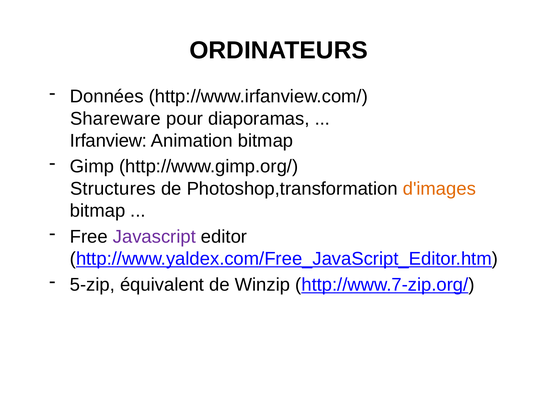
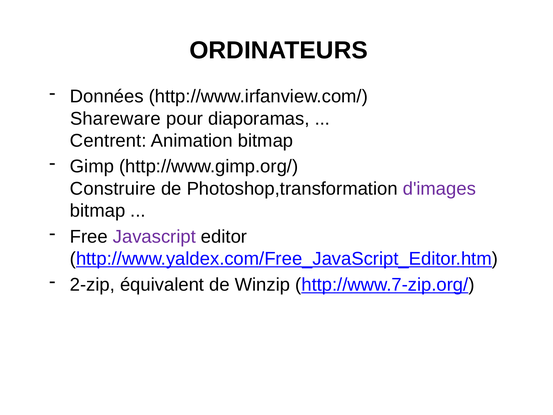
Irfanview: Irfanview -> Centrent (108, 141)
Structures: Structures -> Construire (113, 189)
d'images colour: orange -> purple (439, 189)
5-zip: 5-zip -> 2-zip (92, 284)
